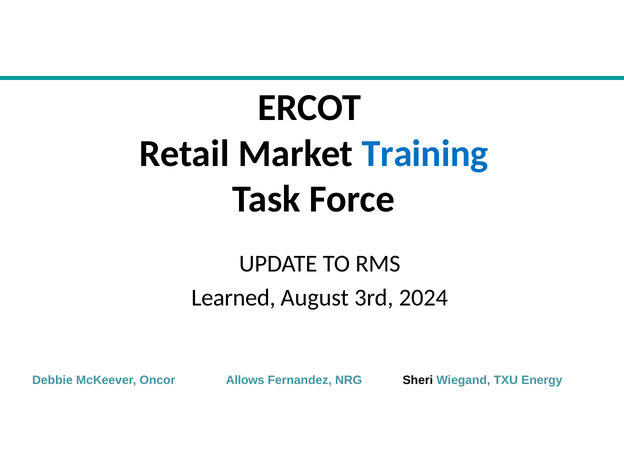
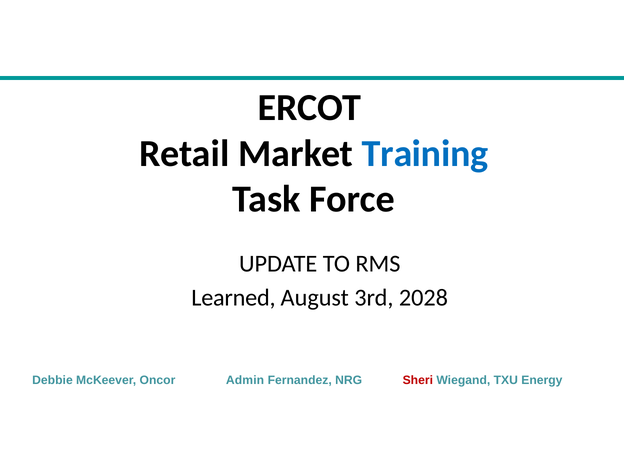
2024: 2024 -> 2028 (423, 298)
Allows: Allows -> Admin (245, 380)
Sheri colour: black -> red (418, 380)
